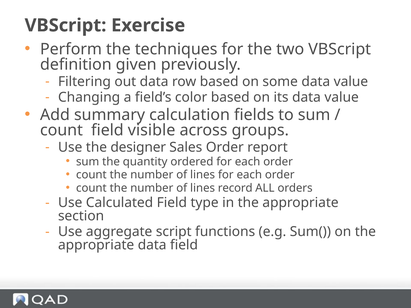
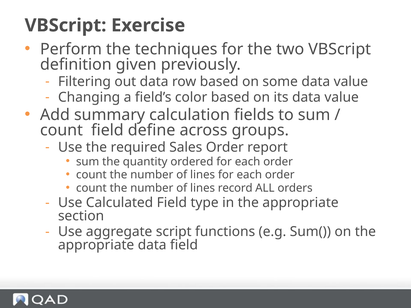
visible: visible -> define (152, 130)
designer: designer -> required (138, 147)
